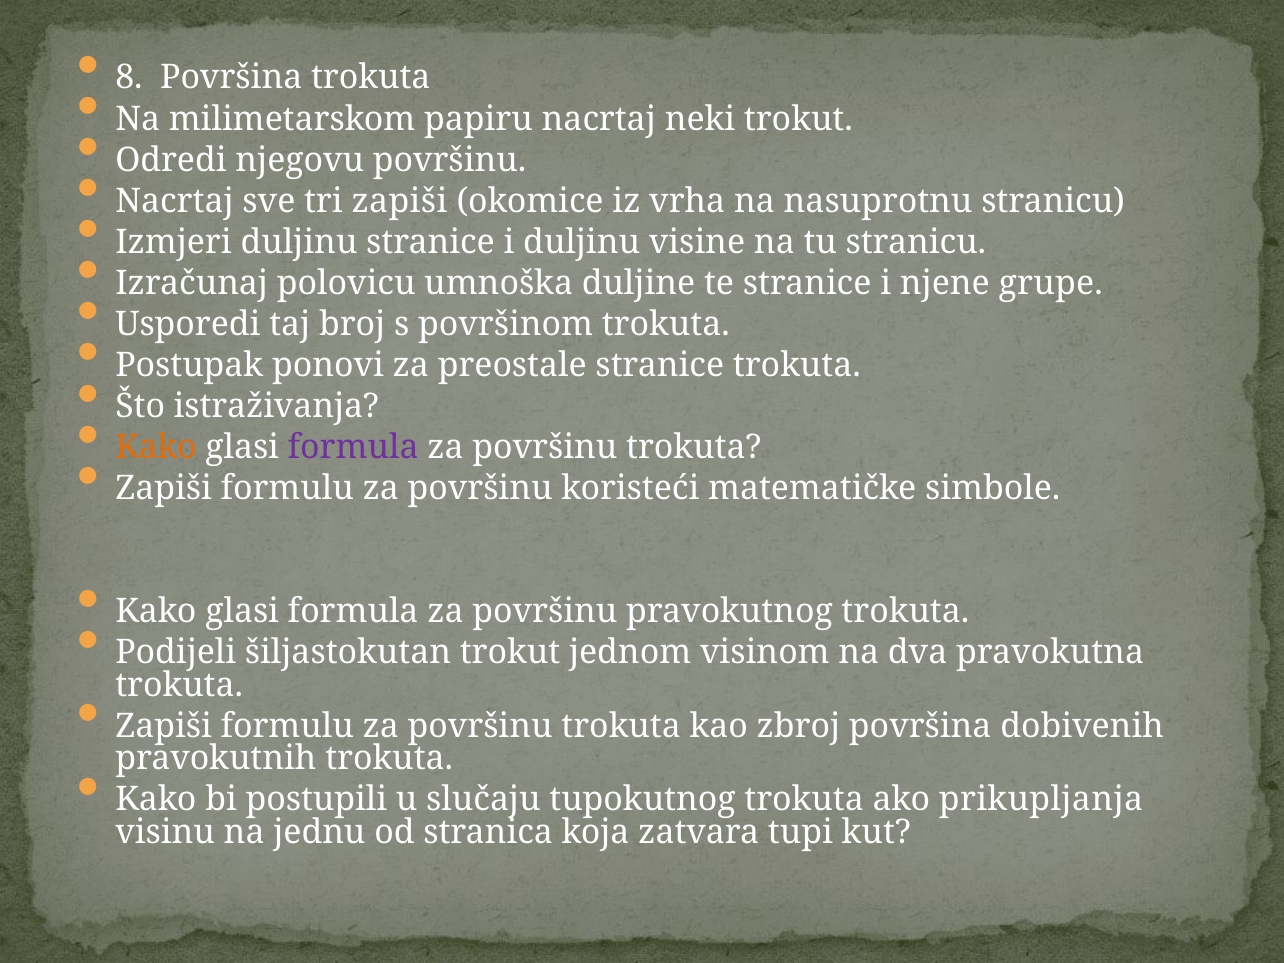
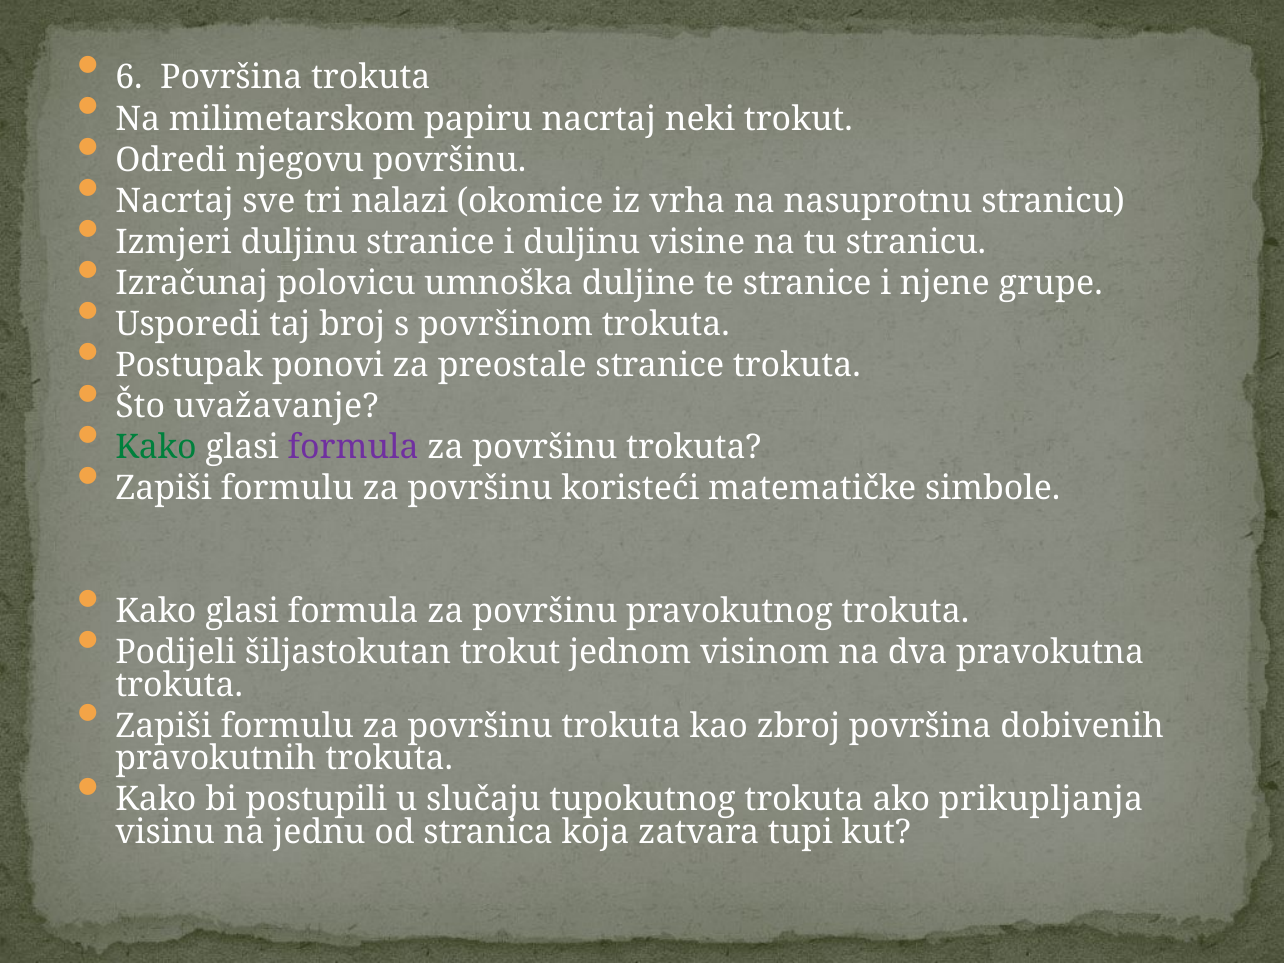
8: 8 -> 6 (129, 78)
tri zapiši: zapiši -> nalazi (400, 201)
istraživanja: istraživanja -> uvažavanje (276, 406)
Kako colour: orange -> green (156, 447)
